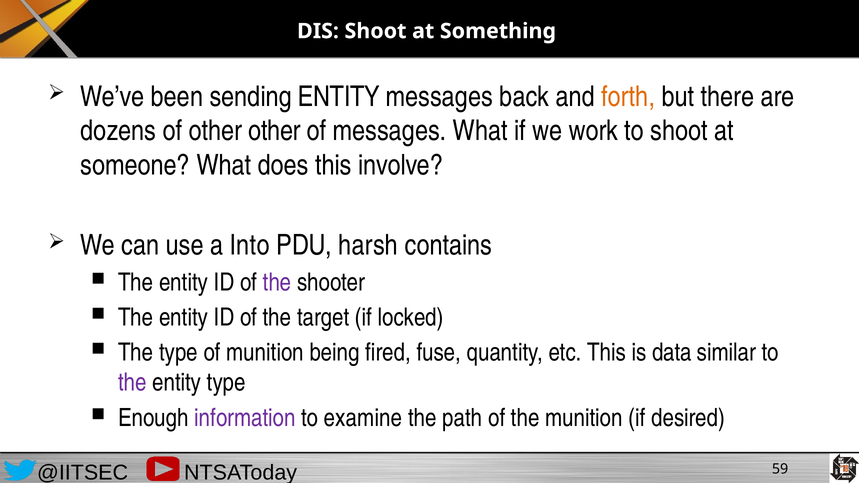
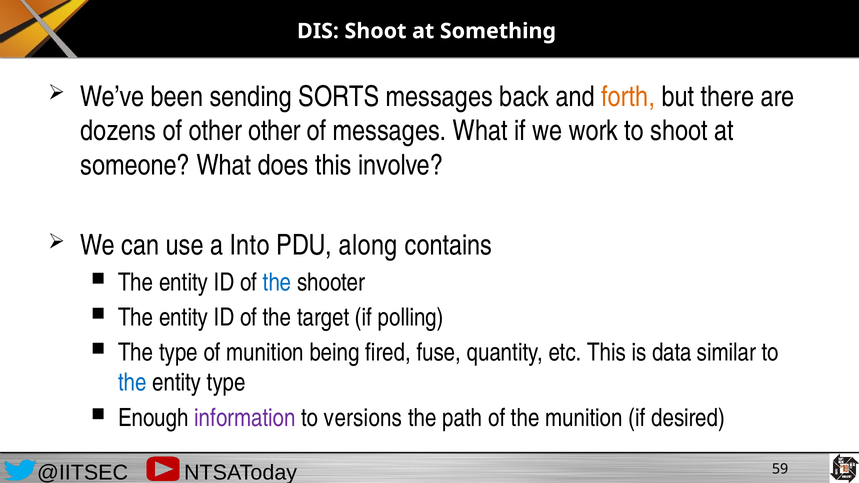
sending ENTITY: ENTITY -> SORTS (339, 97)
harsh: harsh -> along (368, 246)
the colour: purple -> blue (277, 283)
locked: locked -> polling (411, 318)
the colour: purple -> blue (132, 383)
examine: examine -> versions (363, 418)
